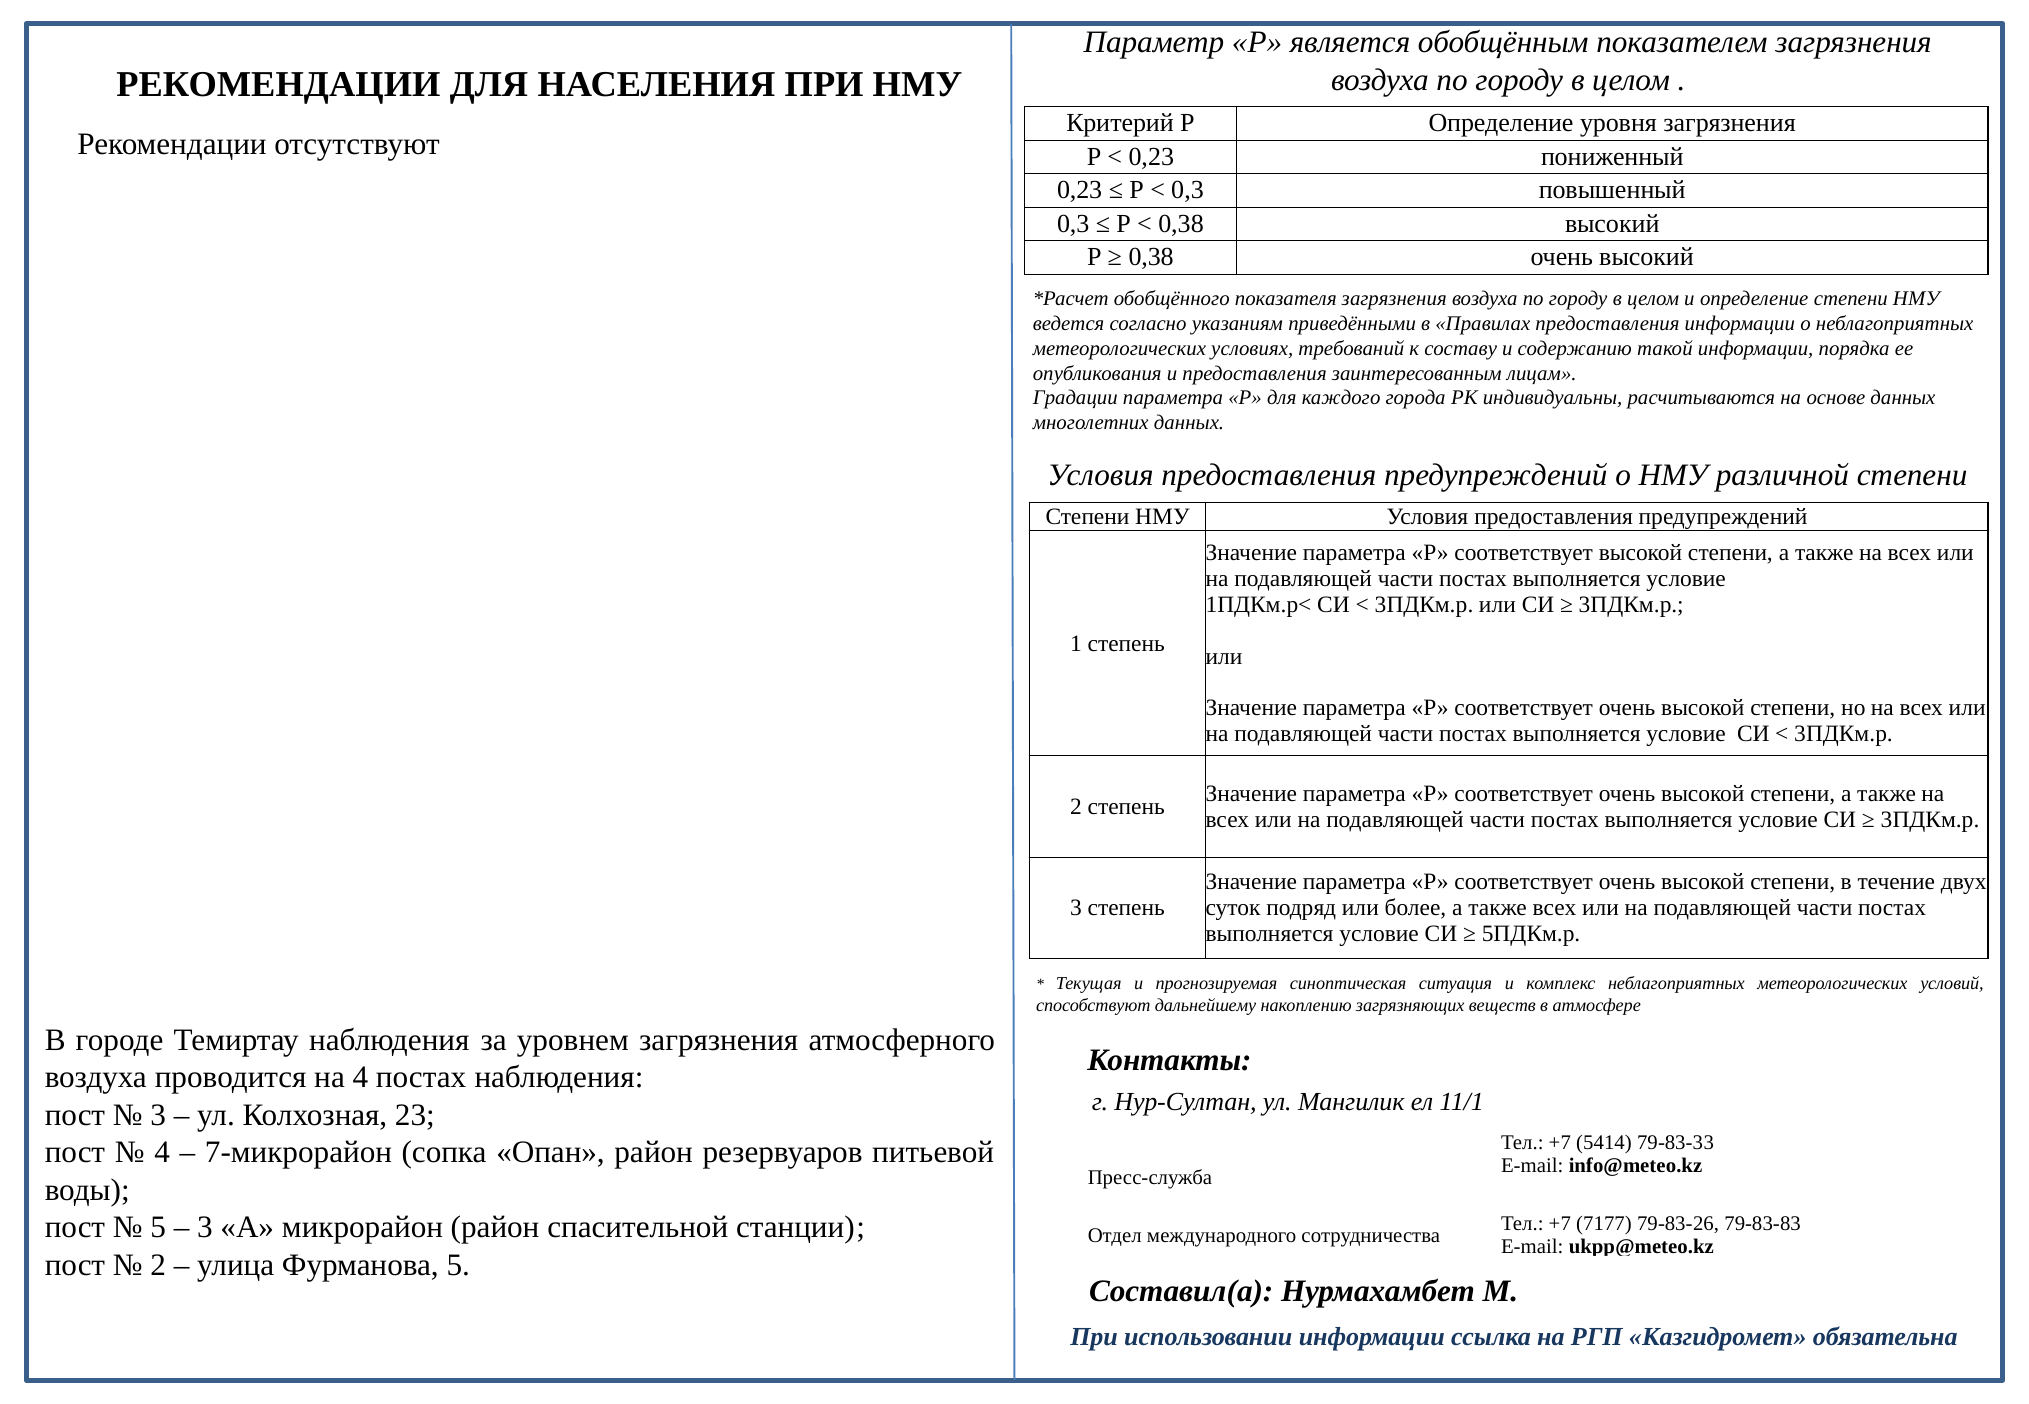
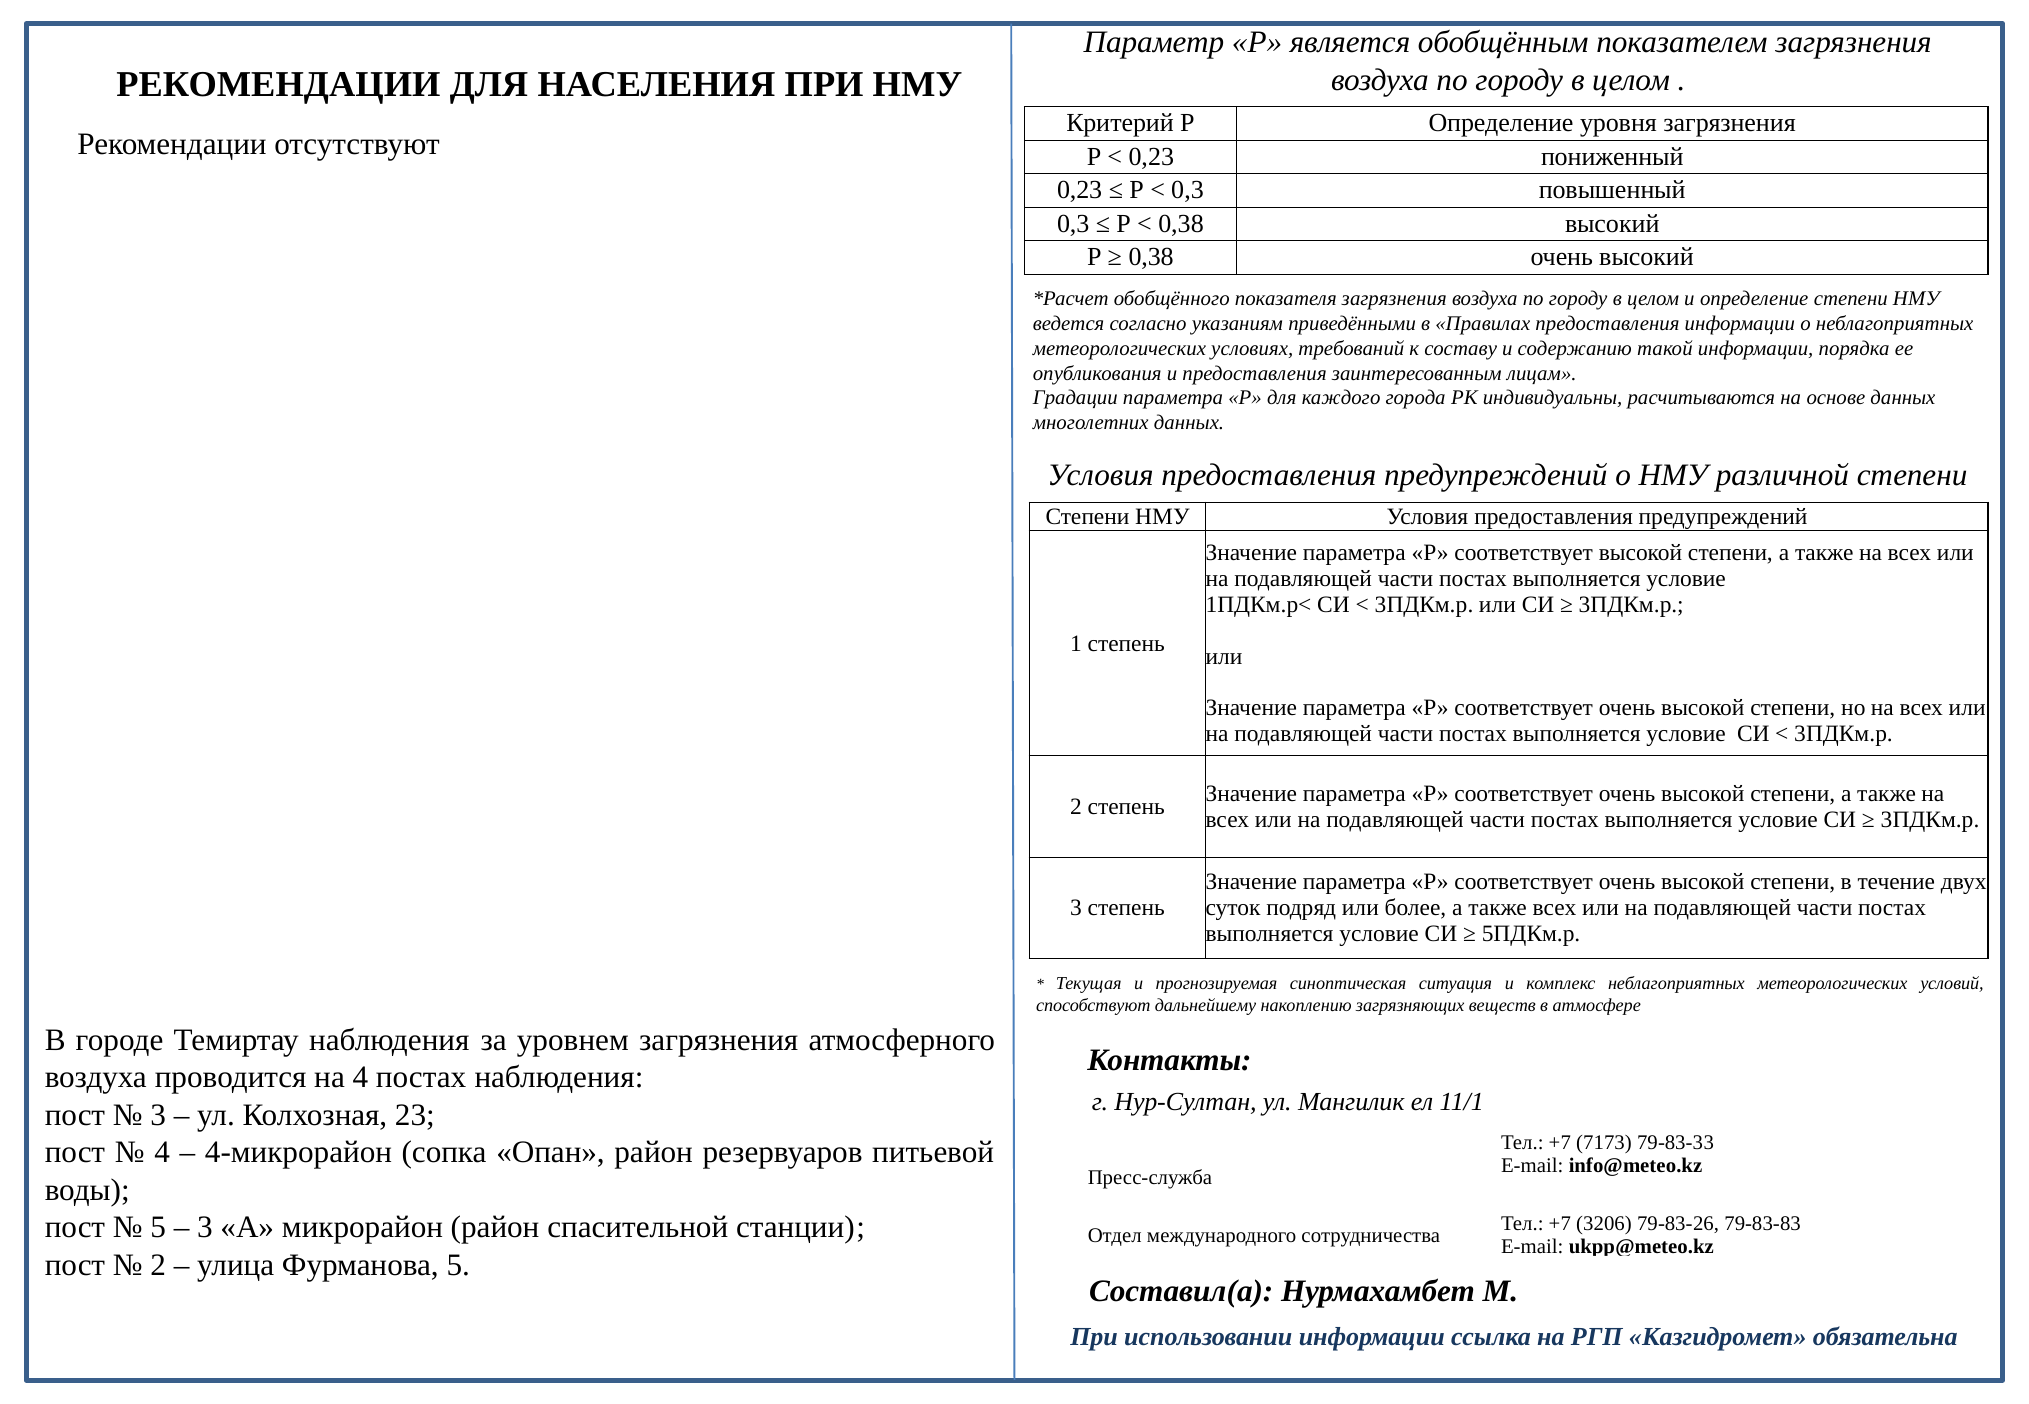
5414: 5414 -> 7173 (1604, 1143)
7-микрорайон: 7-микрорайон -> 4-микрорайон (299, 1153)
7177: 7177 -> 3206 (1604, 1224)
